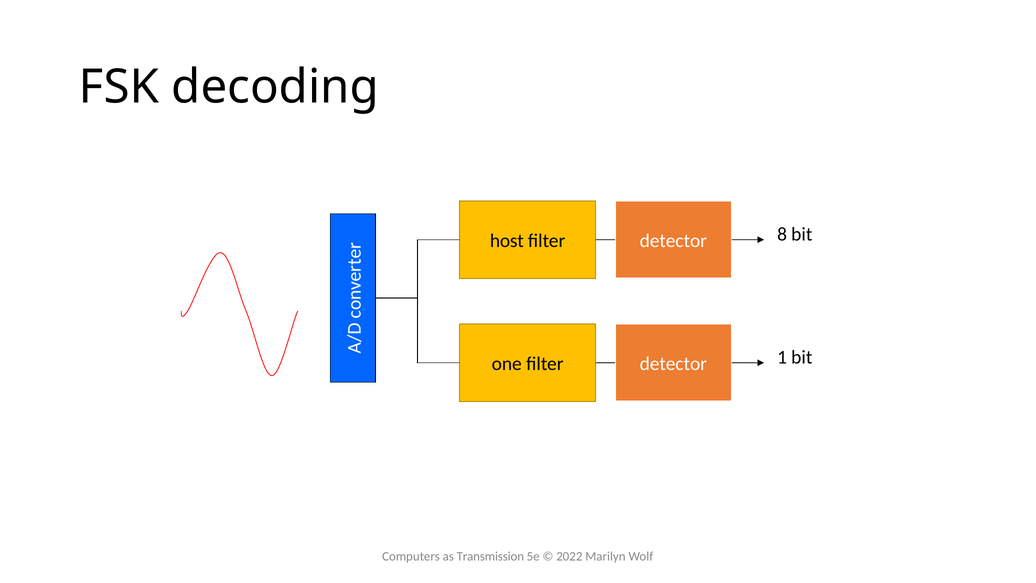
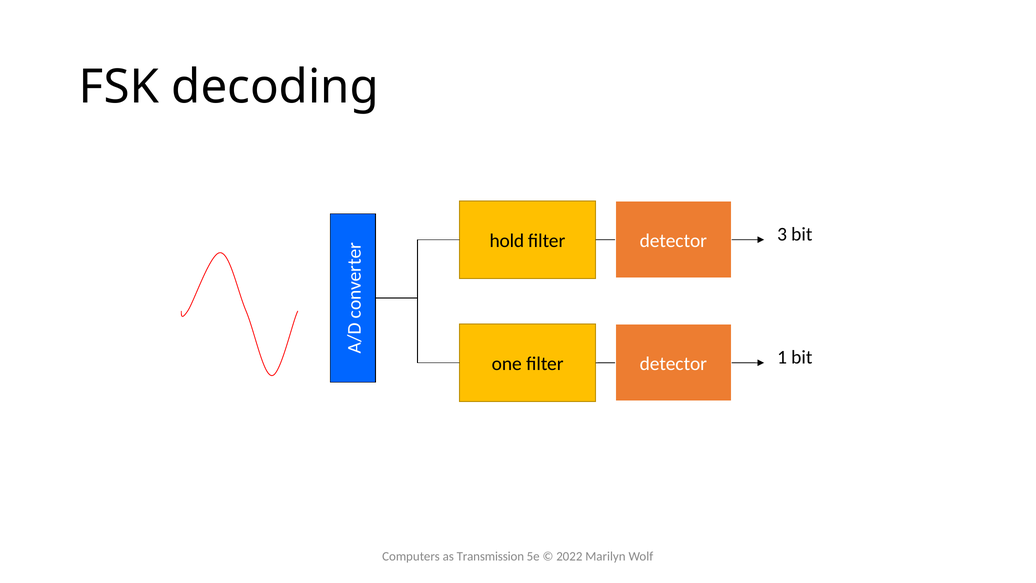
8: 8 -> 3 (782, 234)
host: host -> hold (507, 241)
